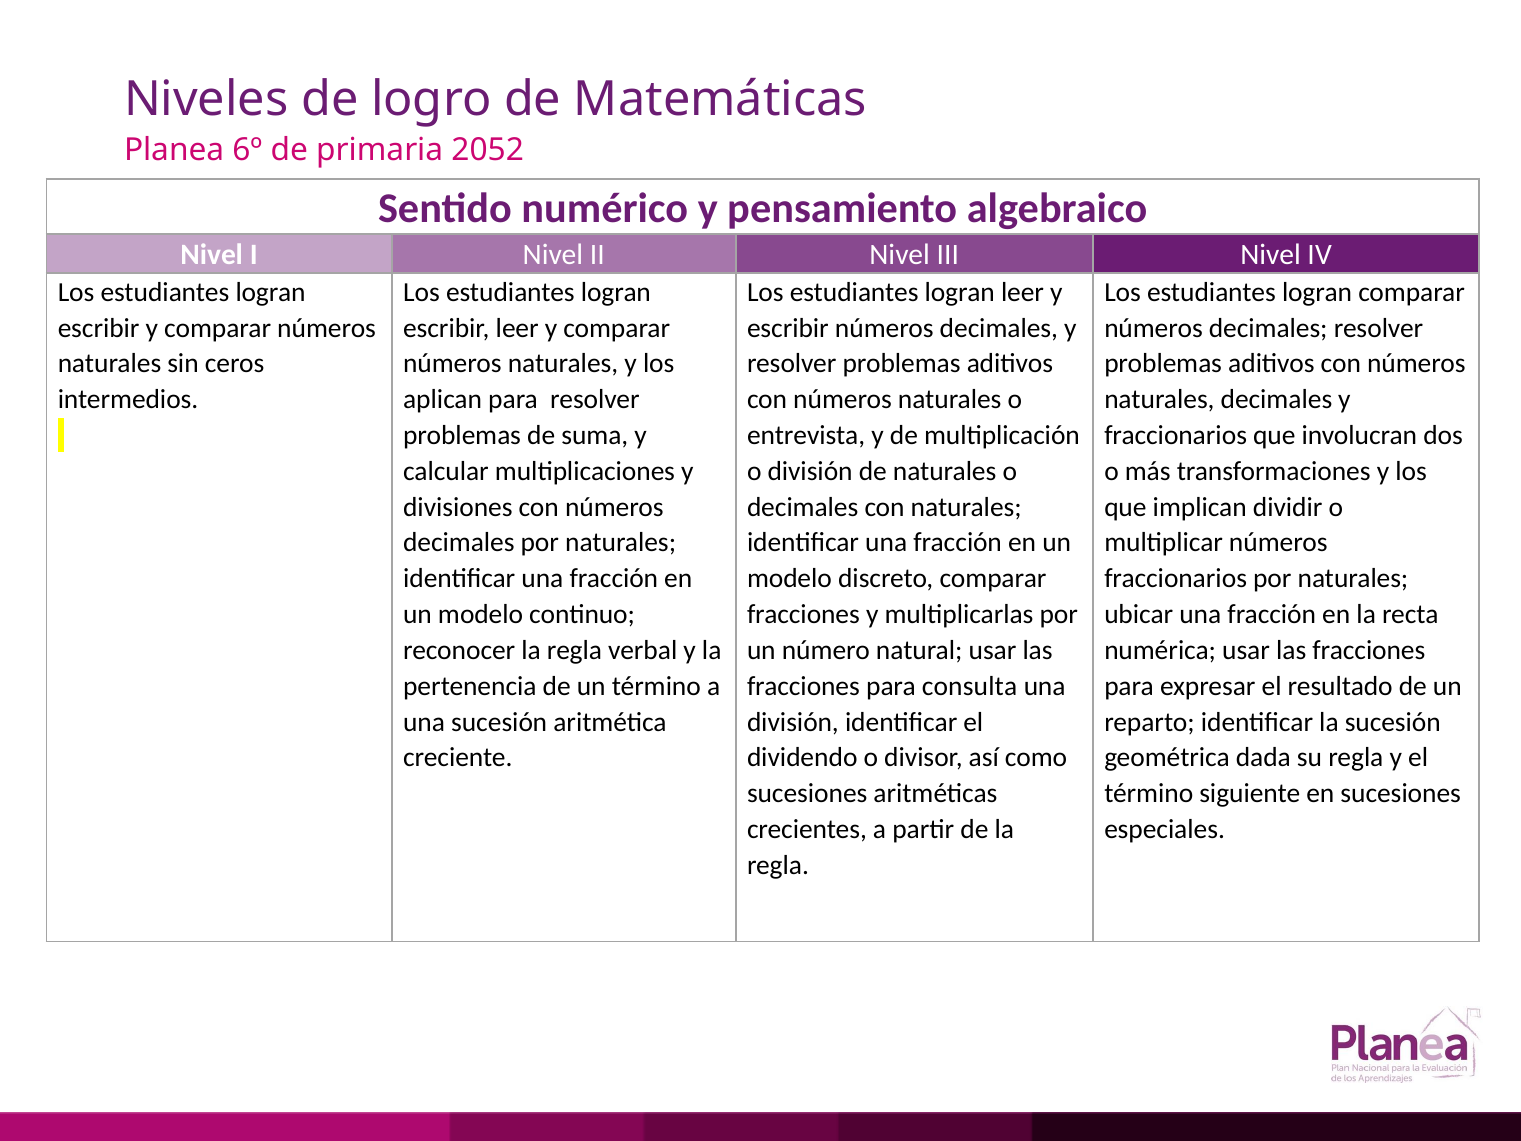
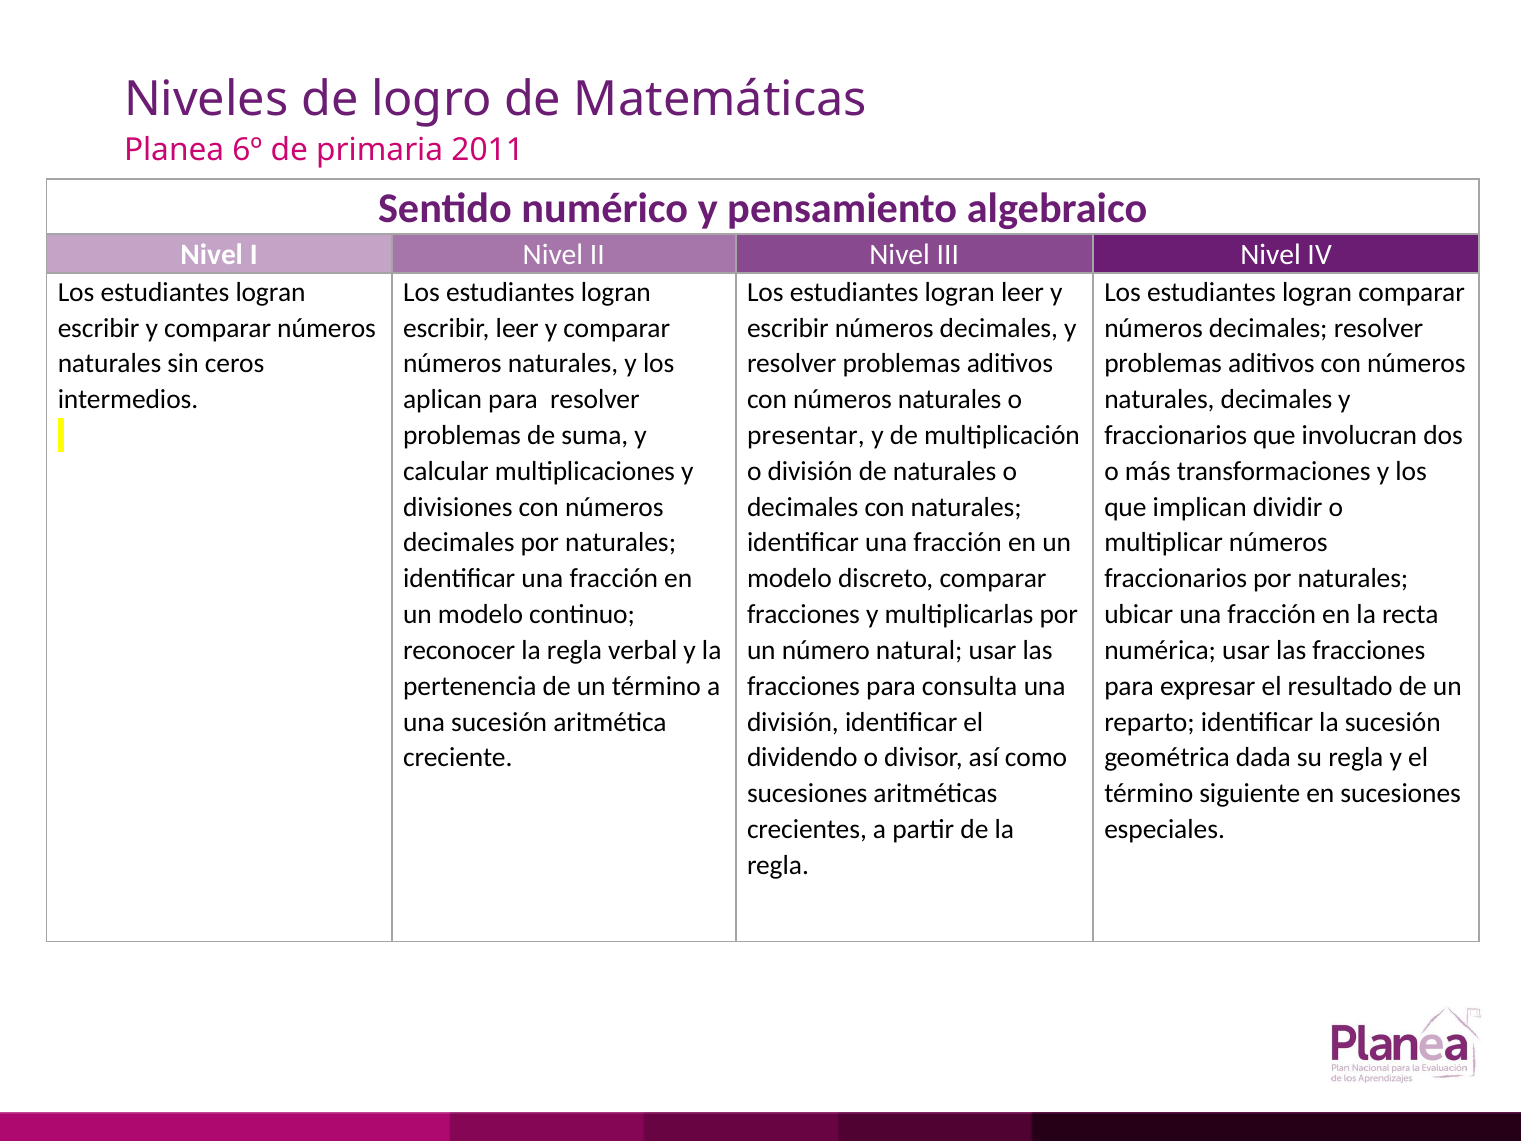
2052: 2052 -> 2011 (488, 150)
entrevista: entrevista -> presentar (806, 435)
